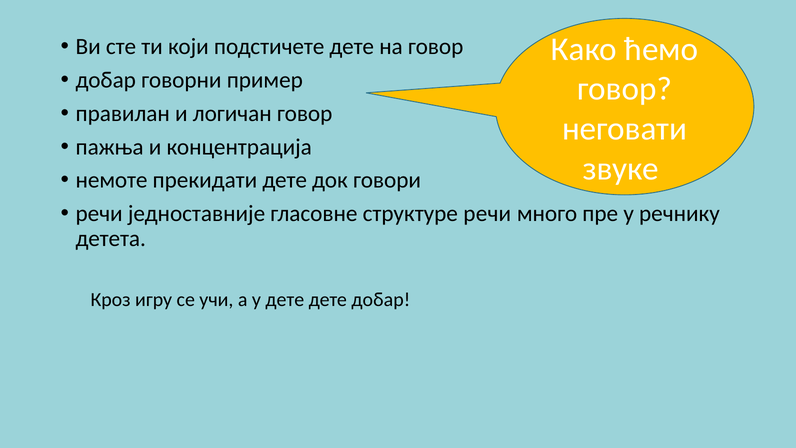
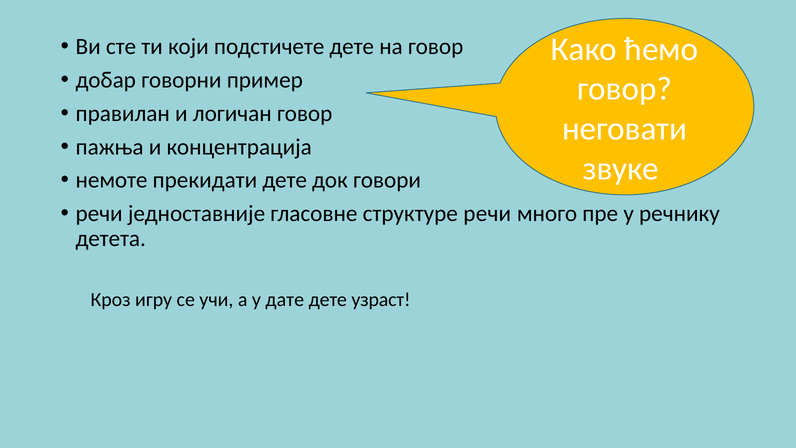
у дете: дете -> дате (285, 299)
дете добар: добар -> узраст (381, 299)
